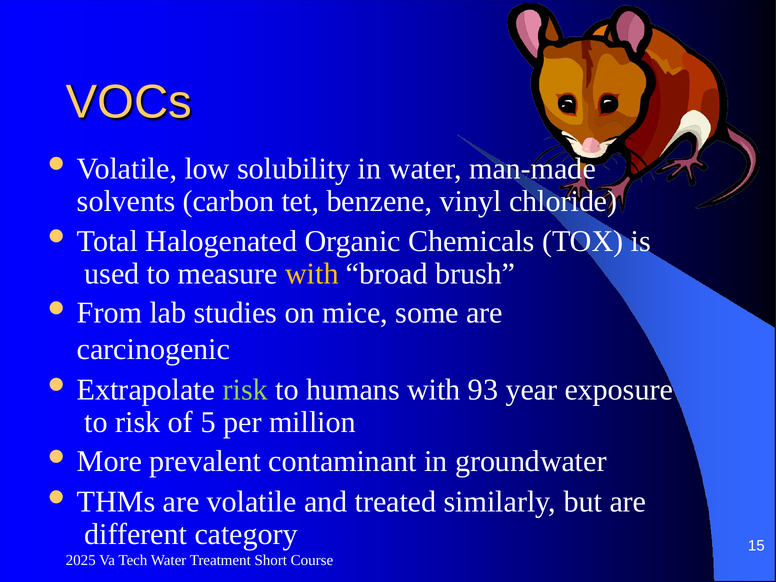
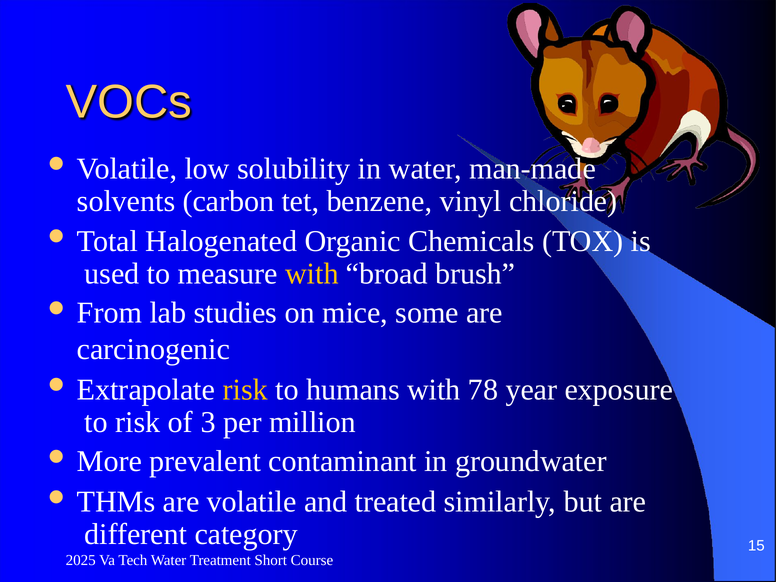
risk colour: light green -> yellow (245, 390)
93: 93 -> 78 (483, 390)
5: 5 -> 3 (208, 422)
